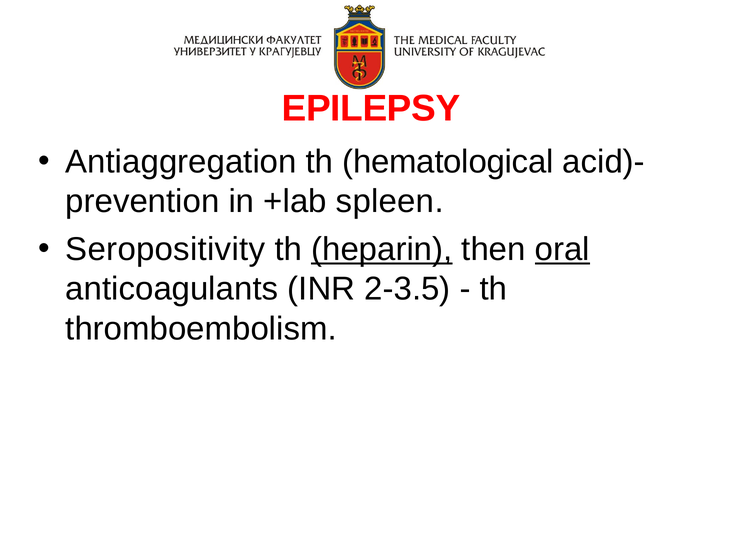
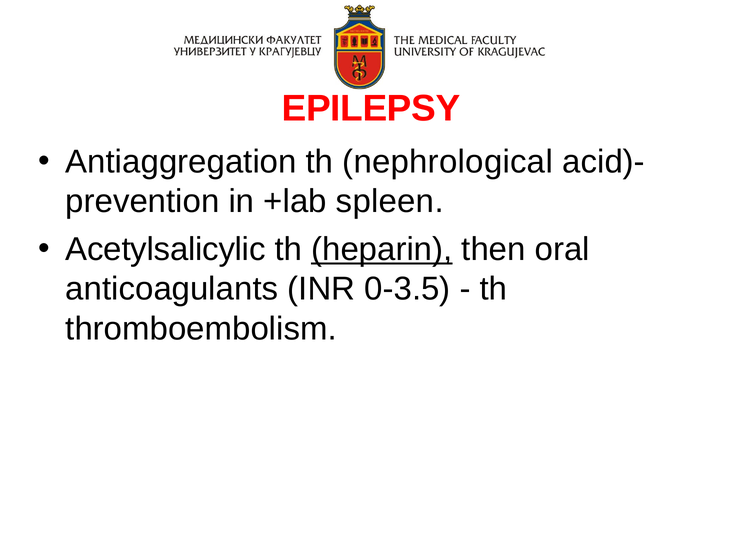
hematological: hematological -> nephrological (448, 162)
Seropositivity: Seropositivity -> Acetylsalicylic (166, 249)
oral underline: present -> none (562, 249)
2-3.5: 2-3.5 -> 0-3.5 (407, 289)
